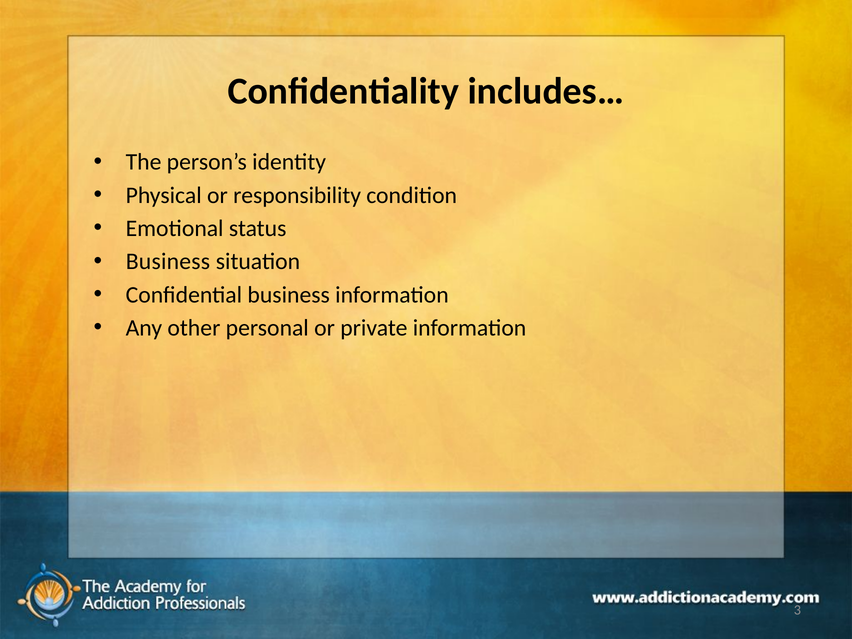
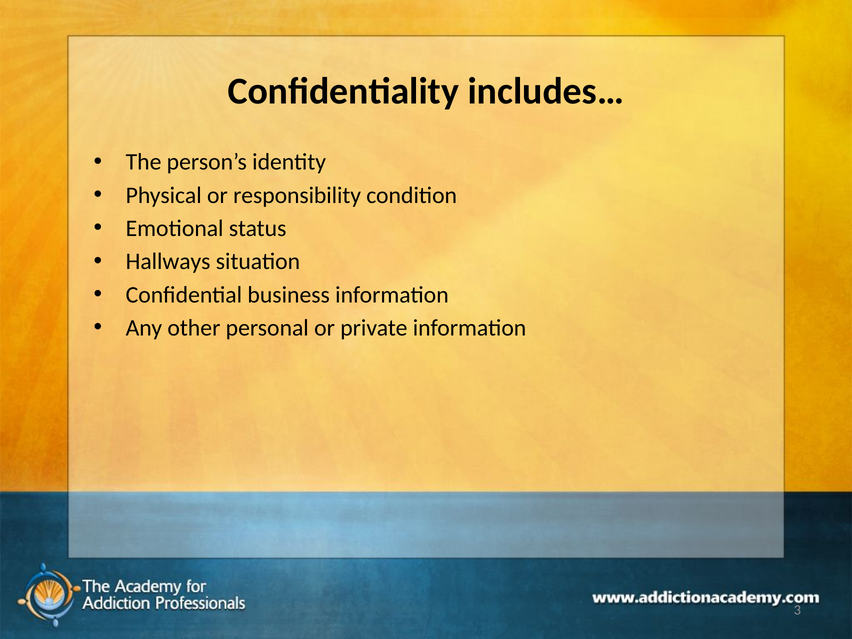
Business: Business -> Hallways (168, 262)
